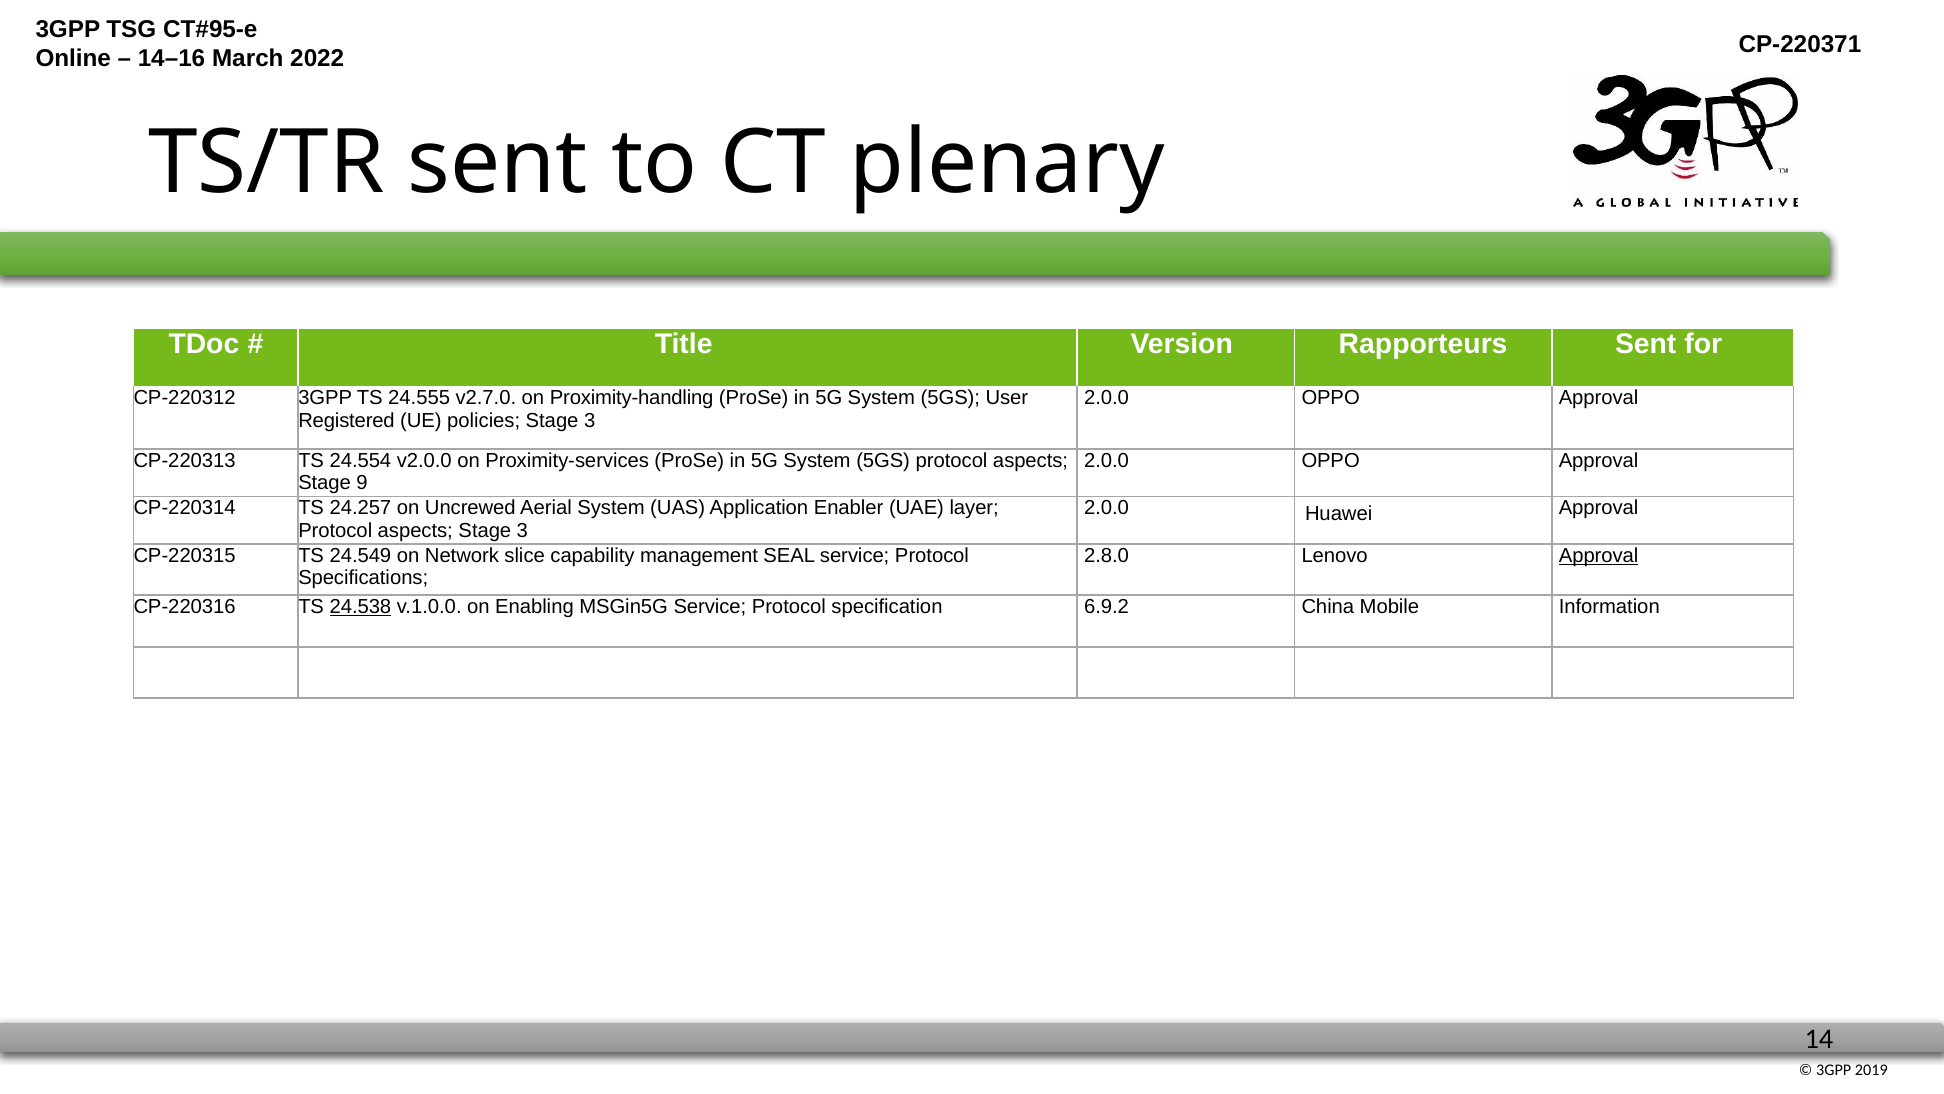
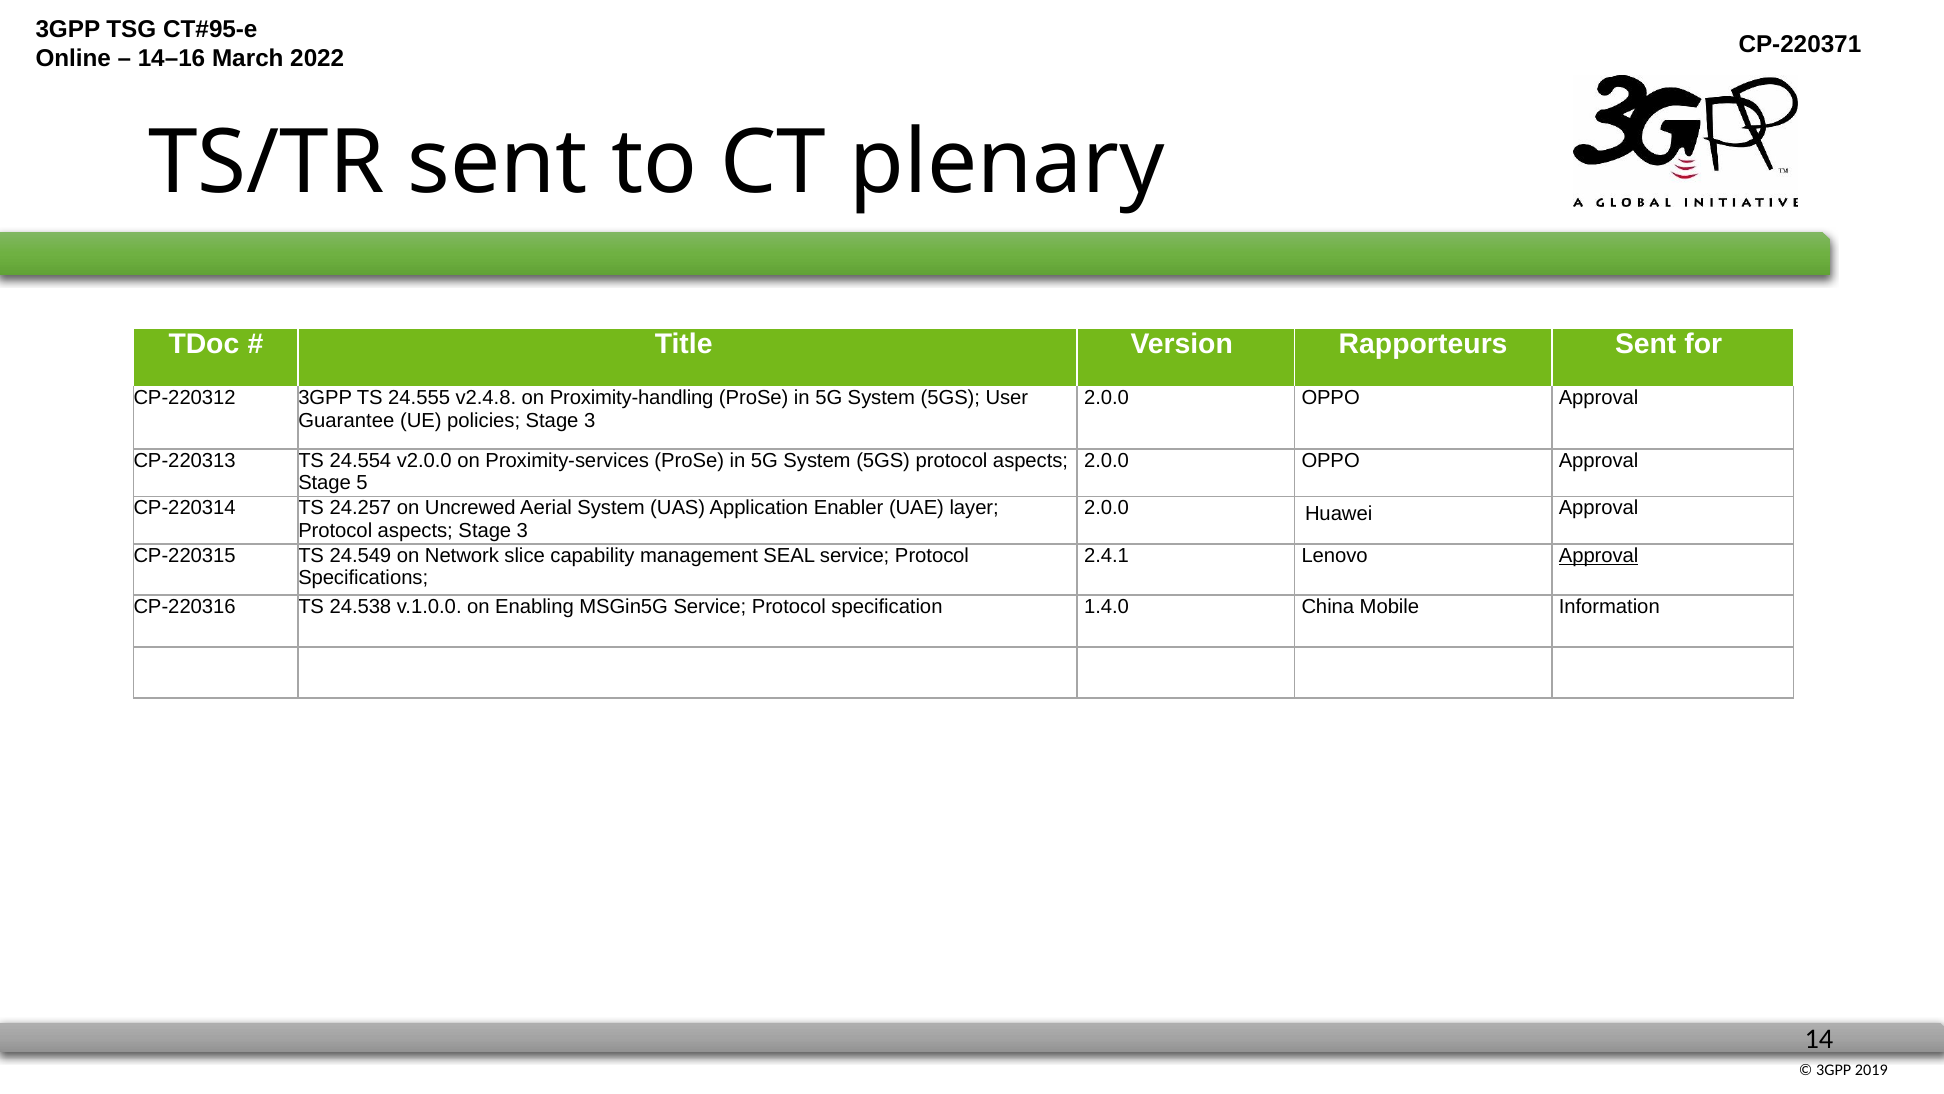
v2.7.0: v2.7.0 -> v2.4.8 (486, 398)
Registered: Registered -> Guarantee (346, 421)
9: 9 -> 5 (362, 483)
2.8.0: 2.8.0 -> 2.4.1 (1107, 555)
24.538 underline: present -> none (360, 607)
6.9.2: 6.9.2 -> 1.4.0 (1107, 607)
